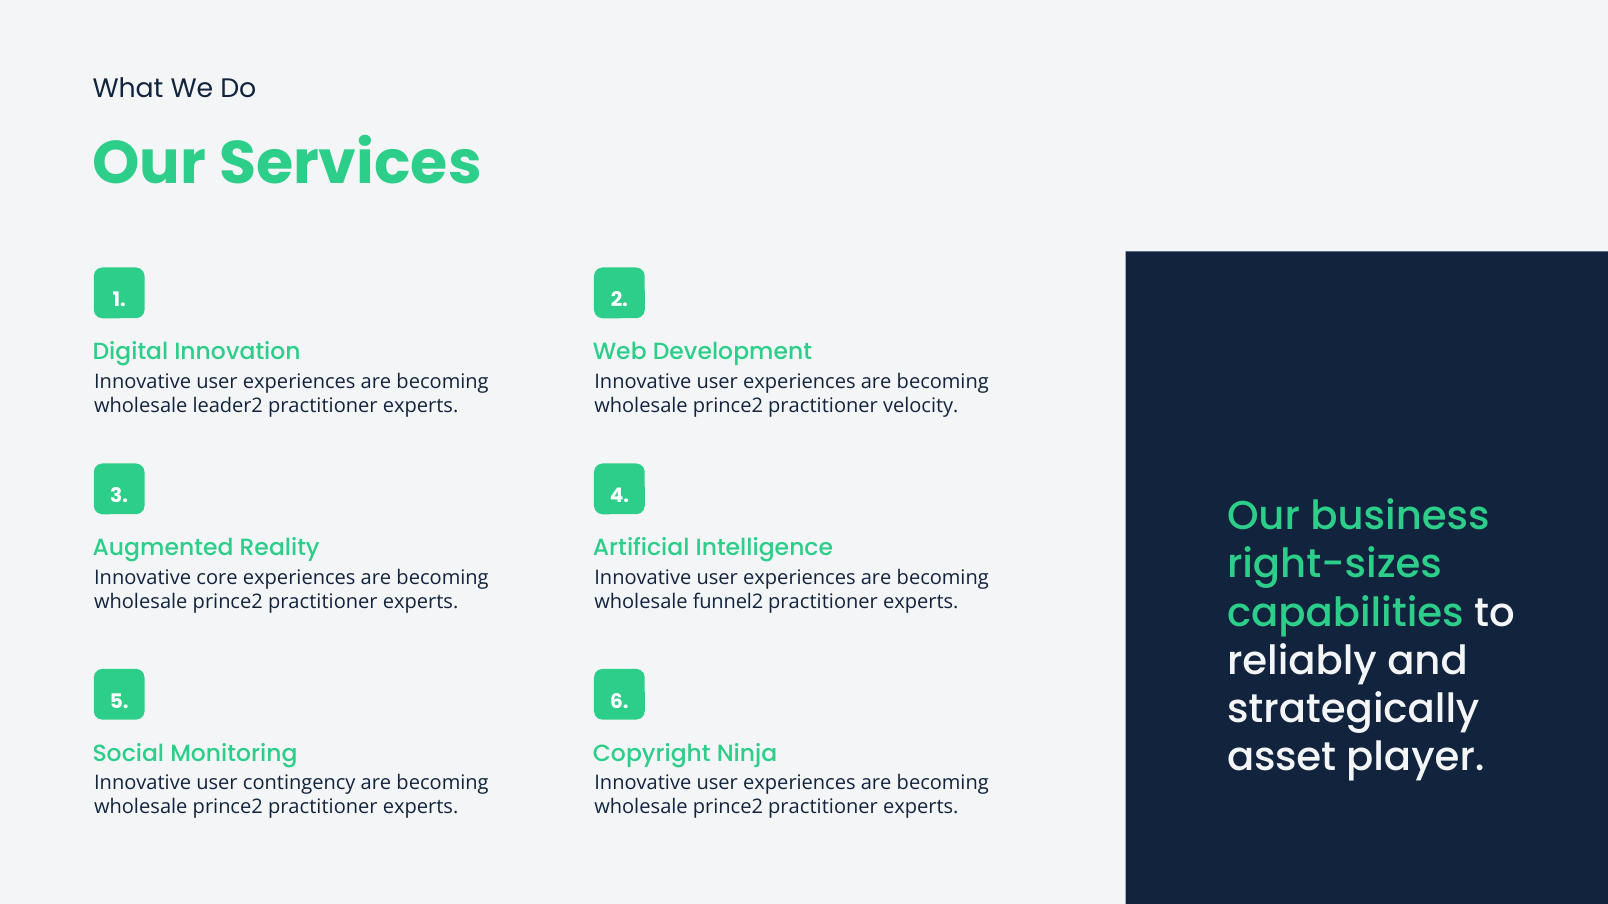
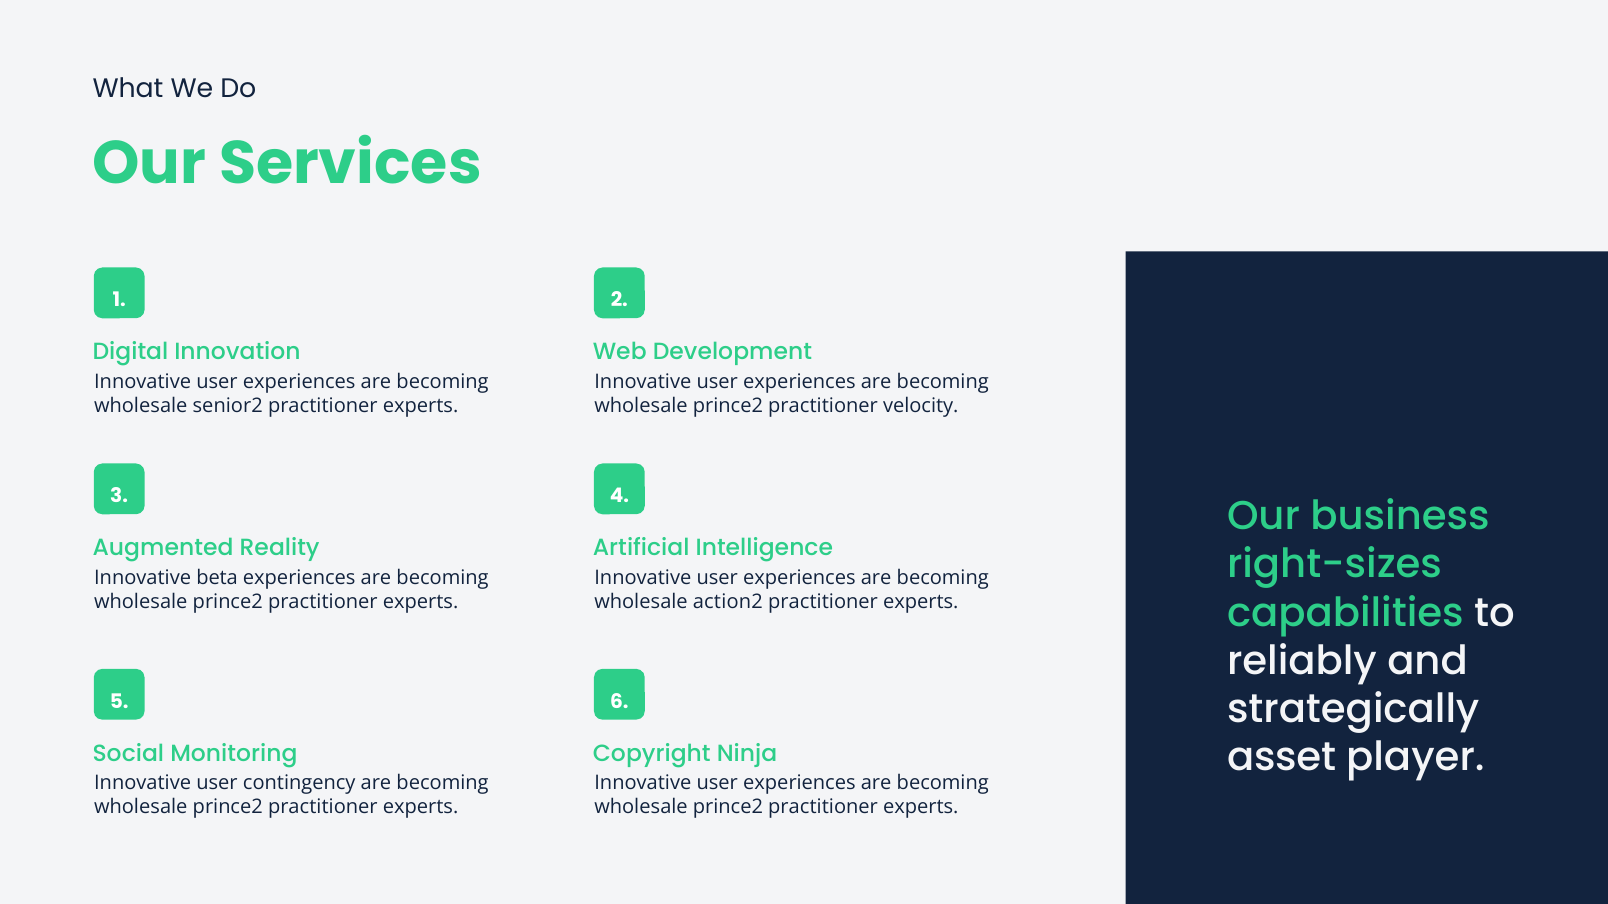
leader2: leader2 -> senior2 (228, 406)
core: core -> beta (217, 578)
funnel2: funnel2 -> action2 (728, 602)
